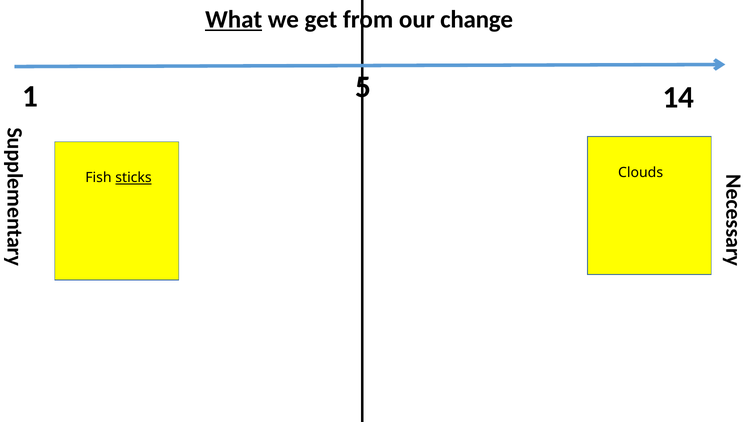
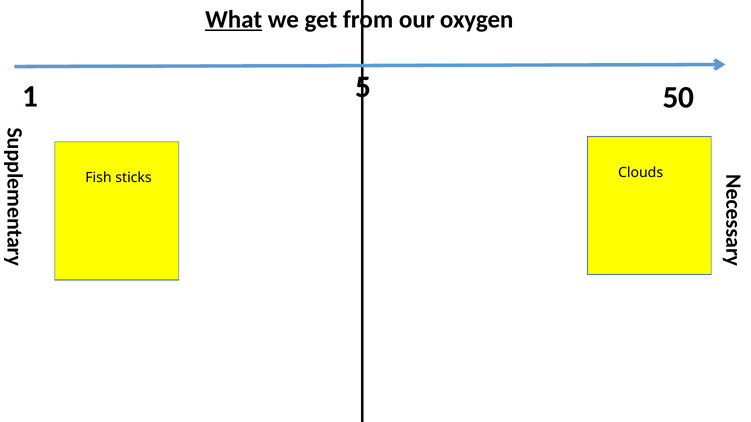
change: change -> oxygen (477, 20)
14: 14 -> 50 (678, 97)
sticks underline: present -> none (134, 178)
